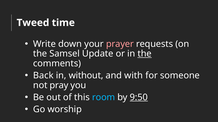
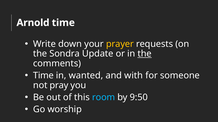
Tweed: Tweed -> Arnold (33, 23)
prayer colour: pink -> yellow (120, 44)
Samsel: Samsel -> Sondra (65, 54)
Back: Back -> Time (43, 76)
without: without -> wanted (86, 76)
9:50 underline: present -> none (139, 98)
